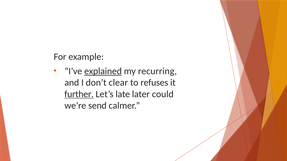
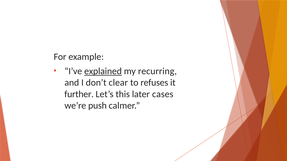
further underline: present -> none (79, 94)
late: late -> this (123, 94)
could: could -> cases (163, 94)
send: send -> push (97, 106)
